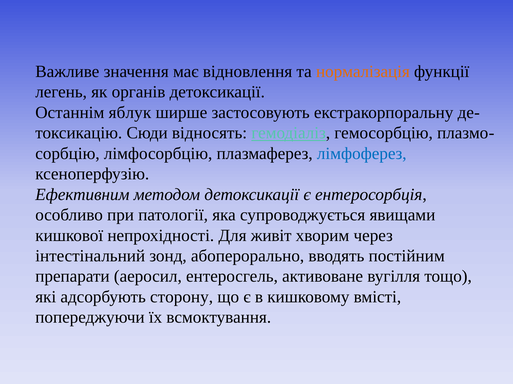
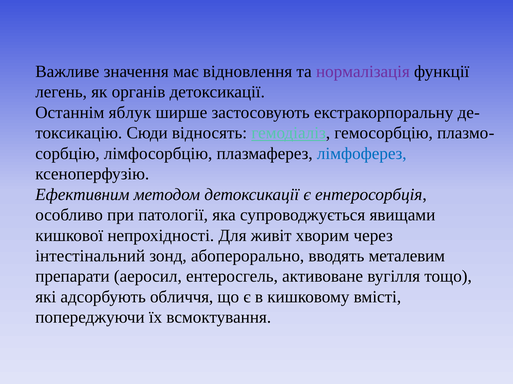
нормалізація colour: orange -> purple (363, 72)
постійним: постійним -> металевим (407, 256)
сторону: сторону -> обличчя (182, 297)
